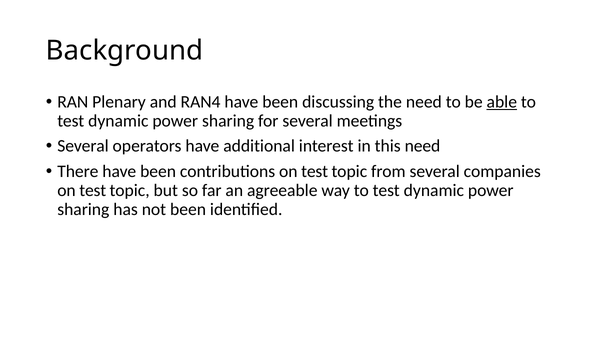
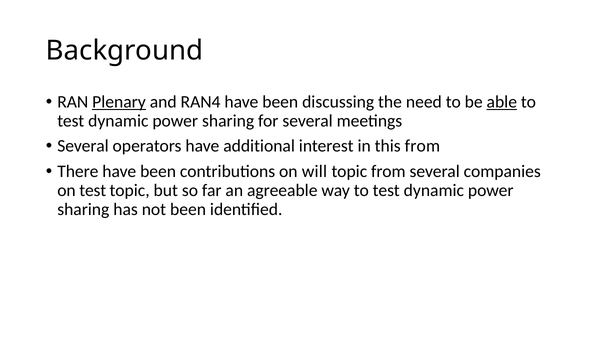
Plenary underline: none -> present (119, 102)
this need: need -> from (422, 146)
contributions on test: test -> will (314, 172)
